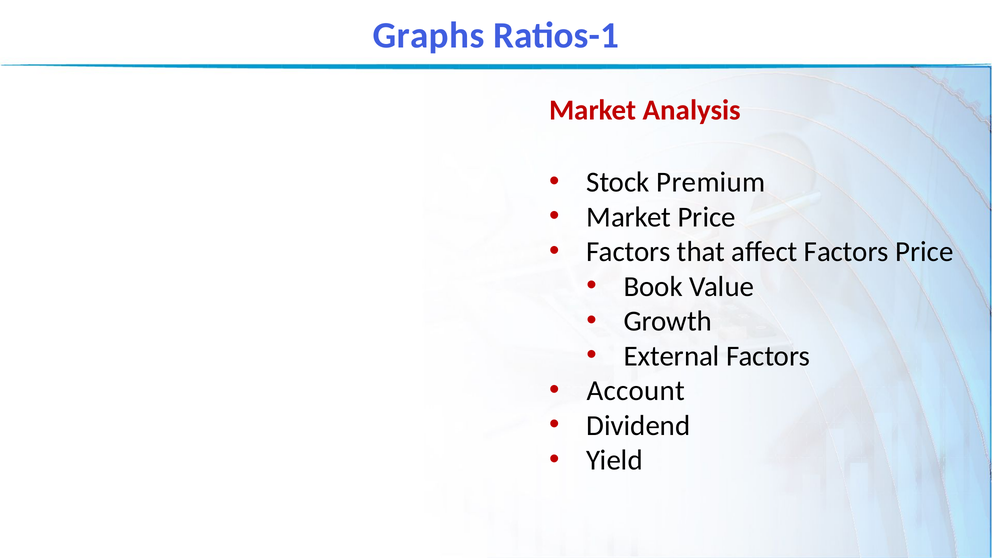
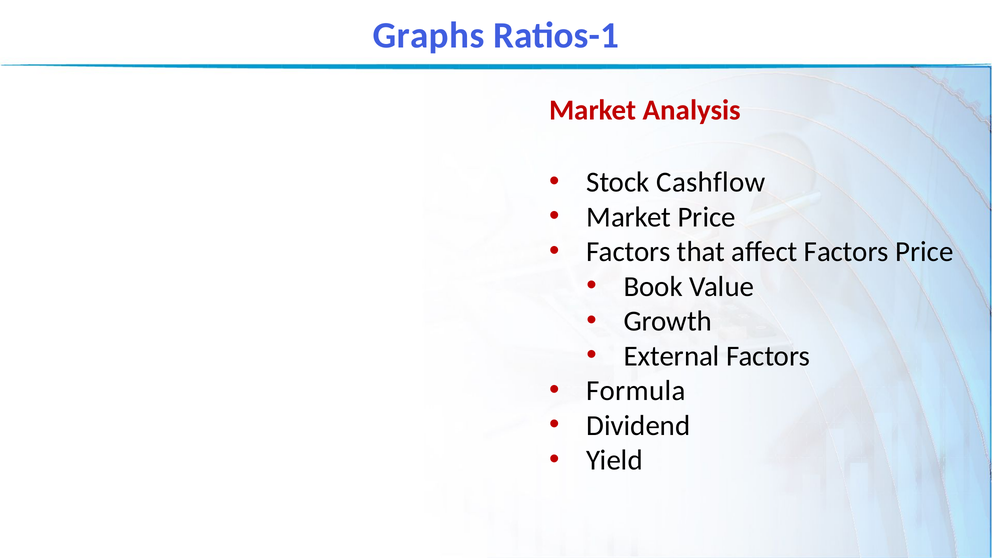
Premium: Premium -> Cashflow (711, 182)
Account: Account -> Formula (636, 391)
